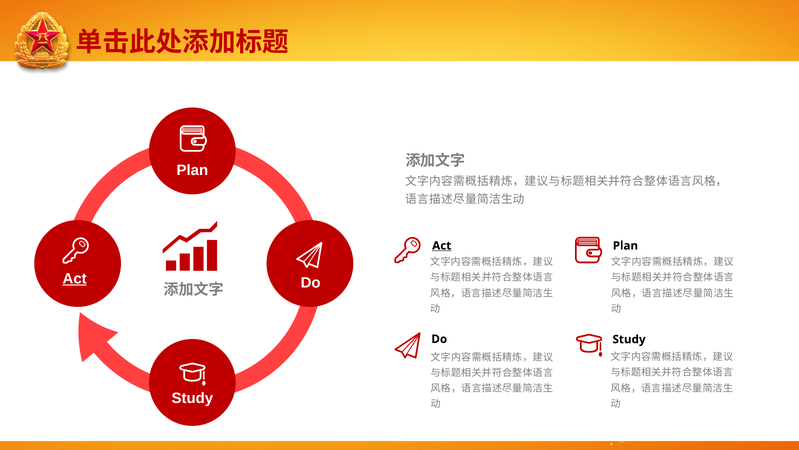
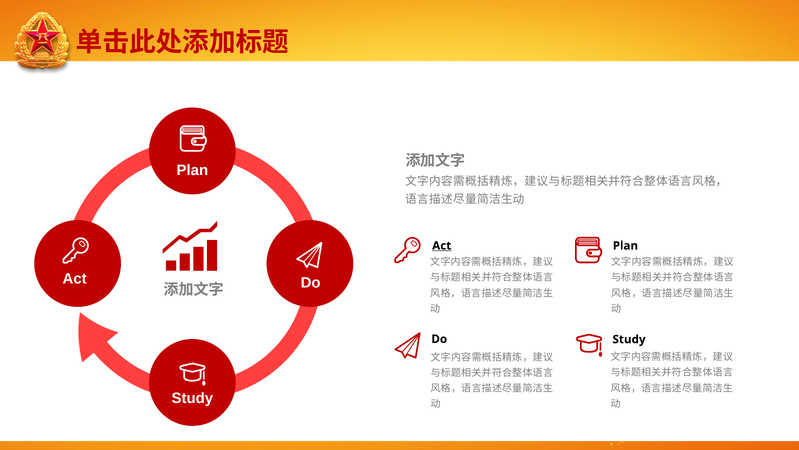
Act underline: present -> none (75, 278)
